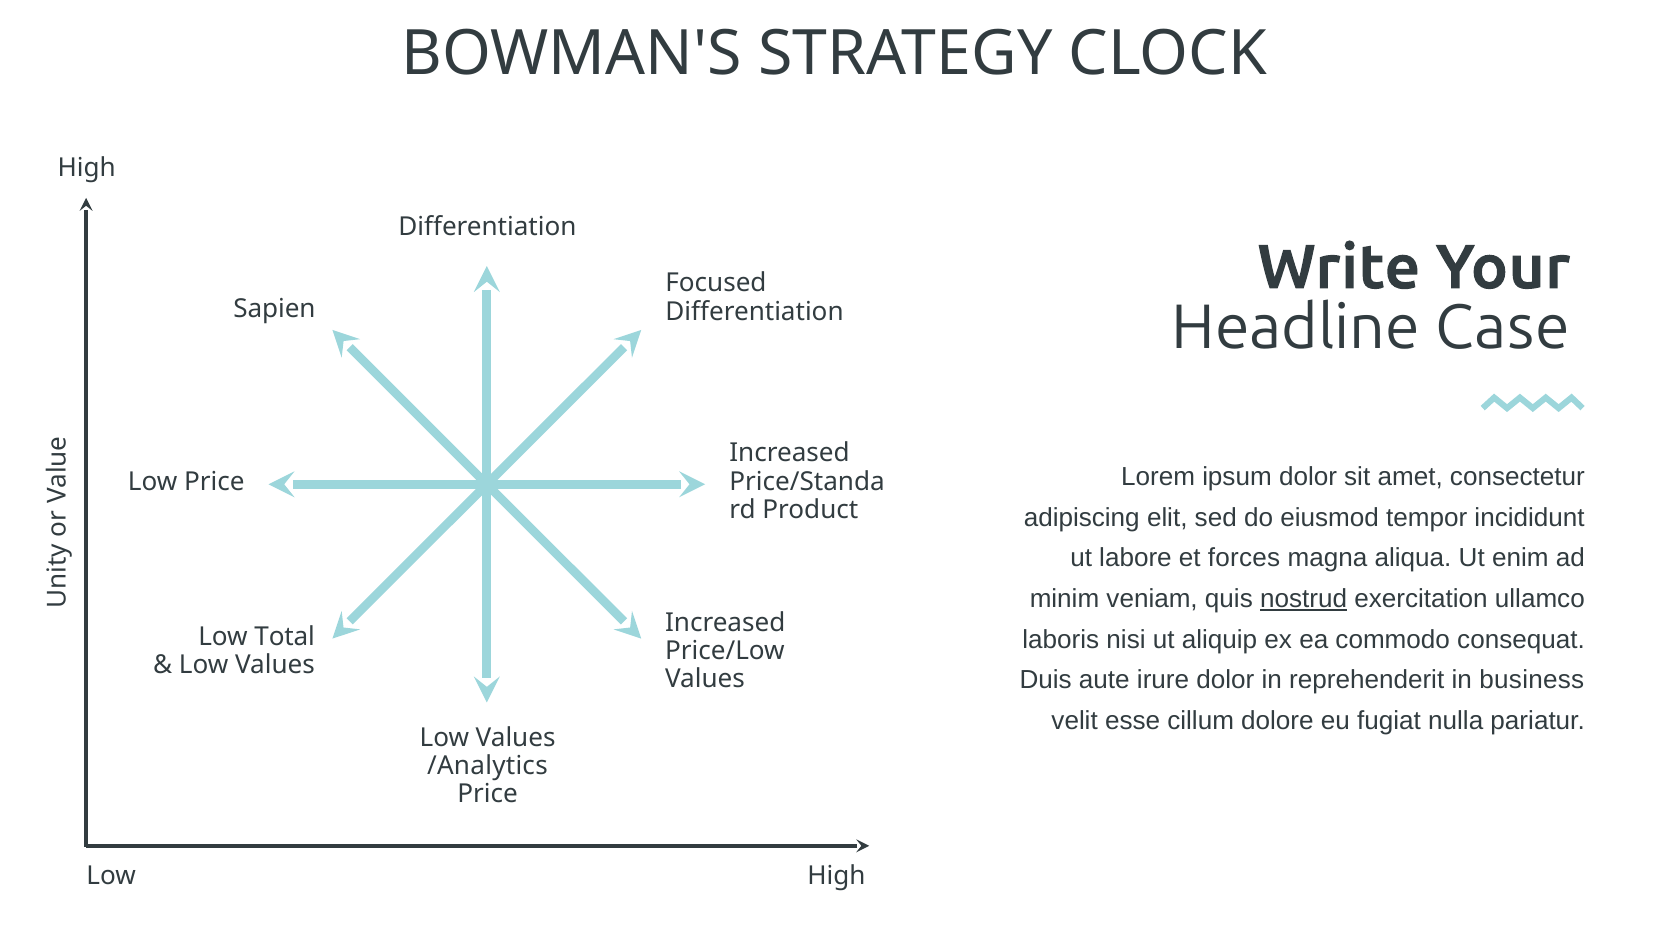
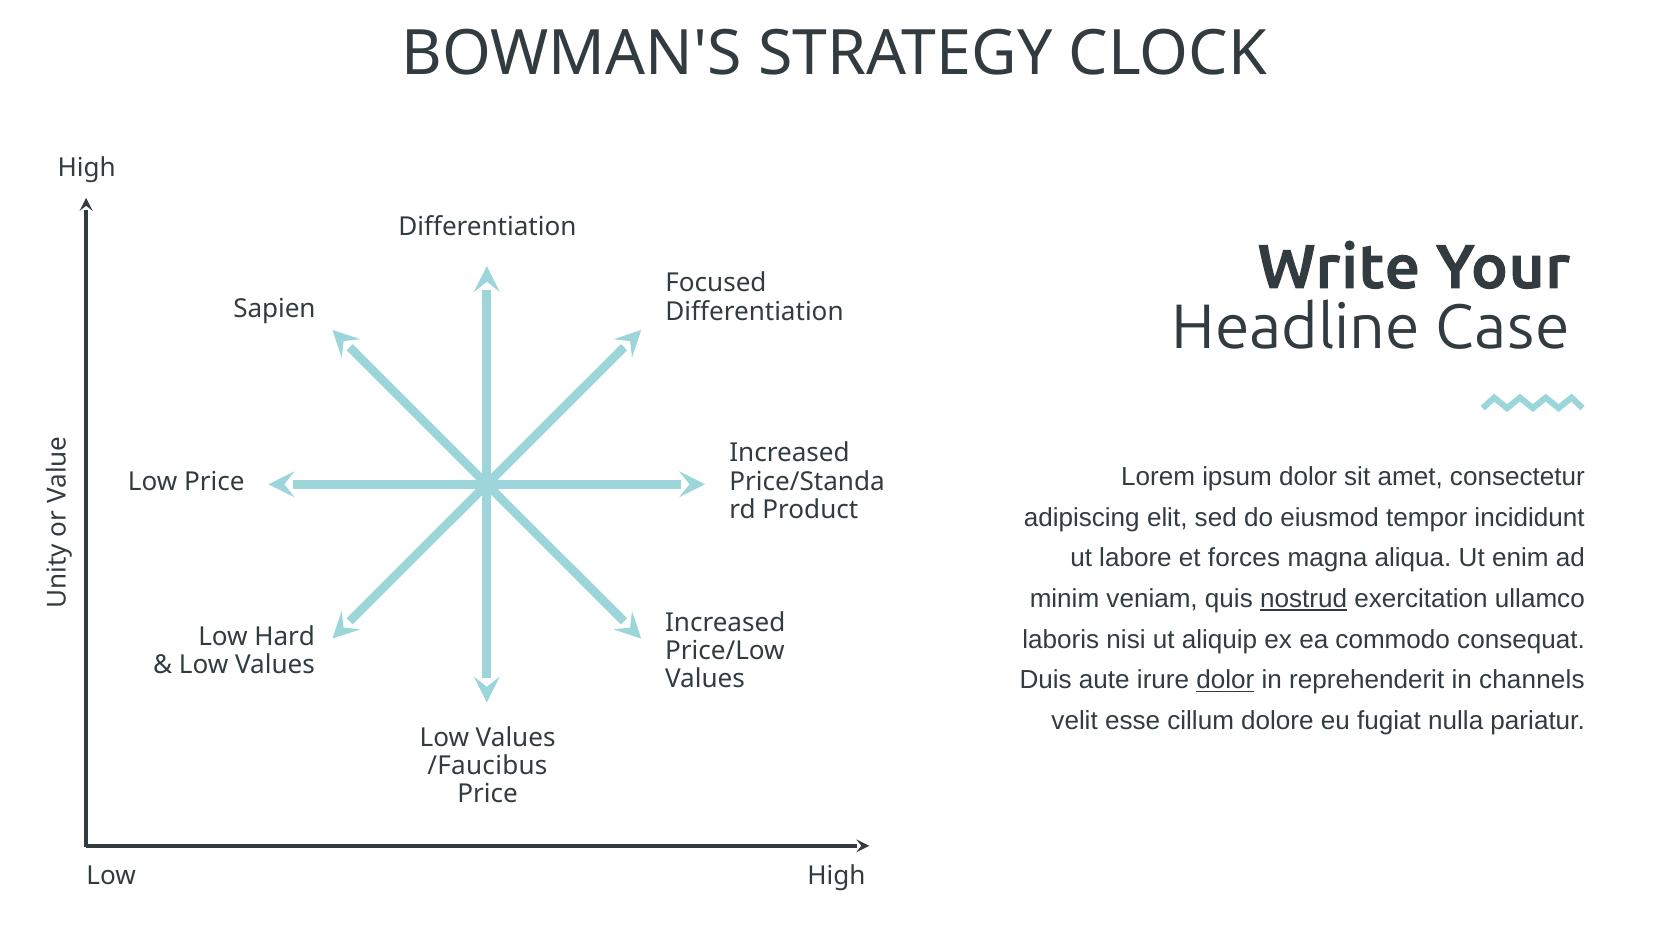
Total: Total -> Hard (285, 637)
dolor underline: none -> present (1225, 681)
business: business -> channels (1532, 681)
/Analytics: /Analytics -> /Faucibus (487, 766)
